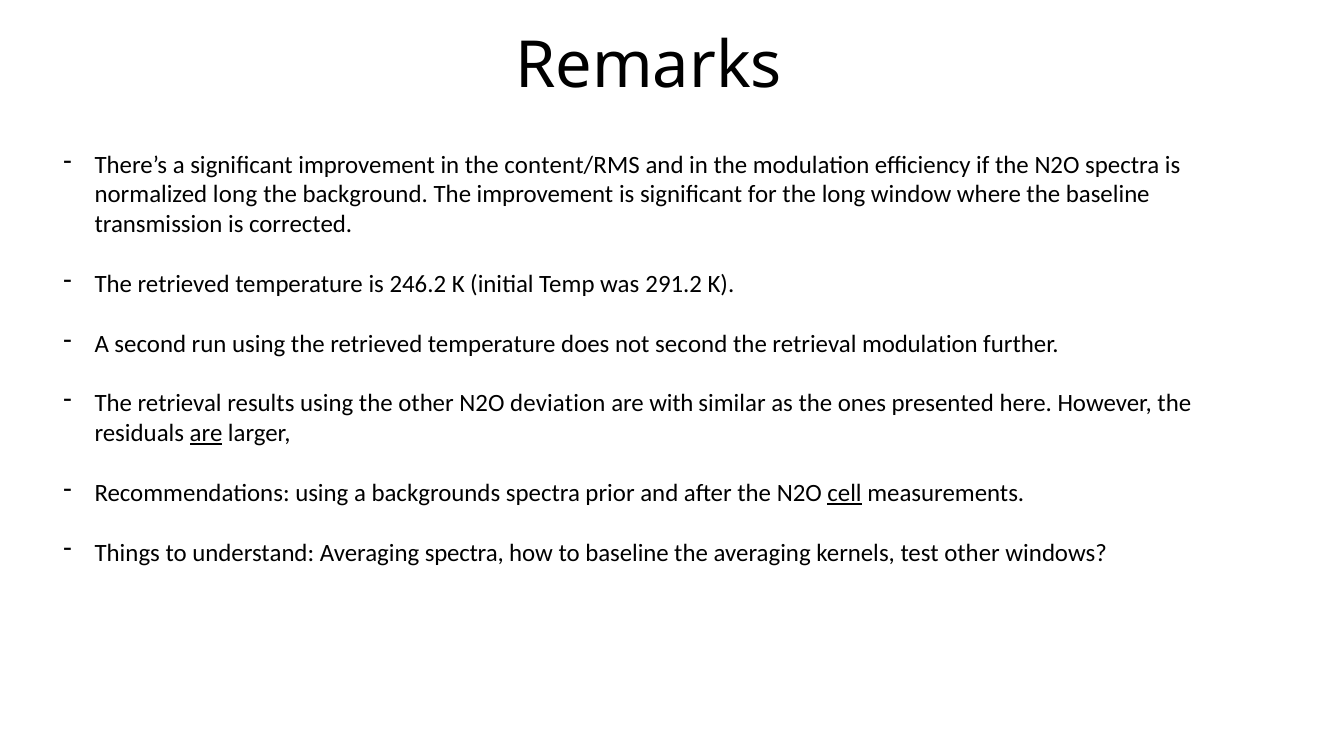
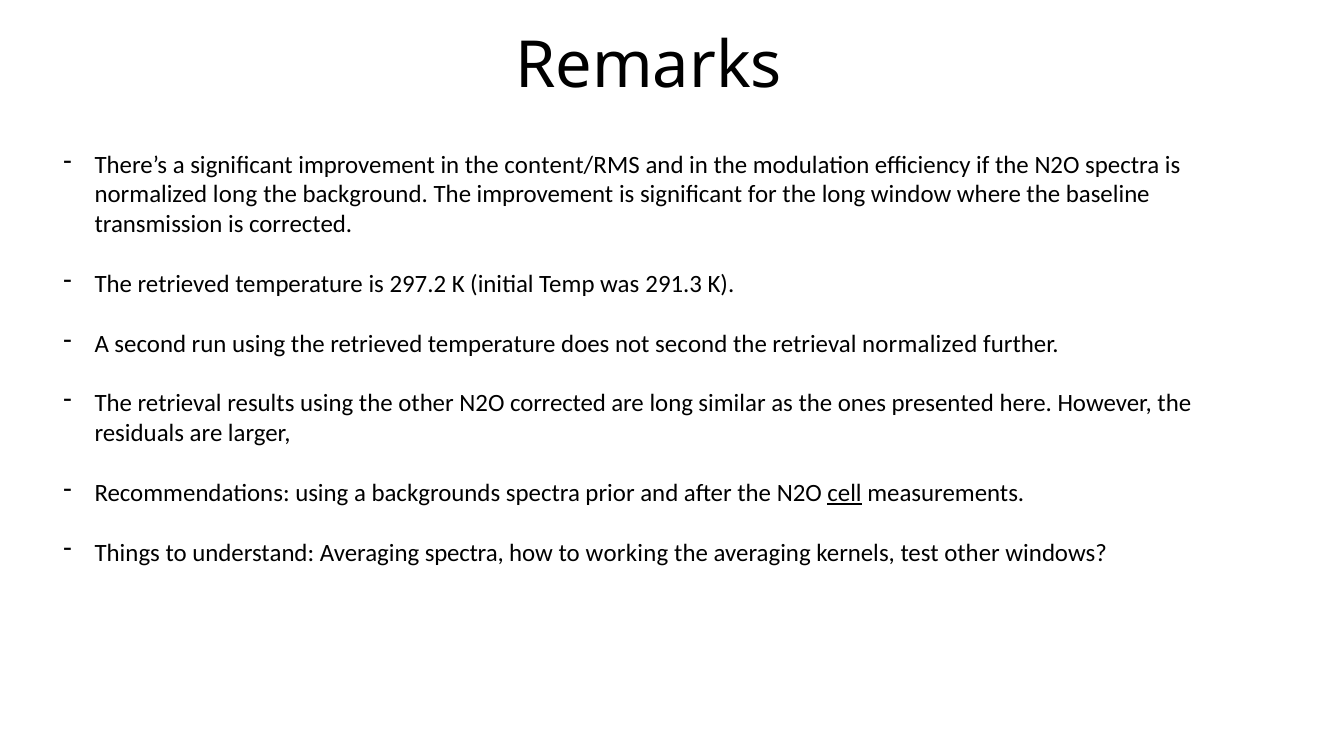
246.2: 246.2 -> 297.2 (418, 284)
291.2: 291.2 -> 291.3 (674, 284)
retrieval modulation: modulation -> normalized (920, 344)
N2O deviation: deviation -> corrected (558, 404)
are with: with -> long (671, 404)
are underline: present -> none (206, 434)
to baseline: baseline -> working (627, 553)
